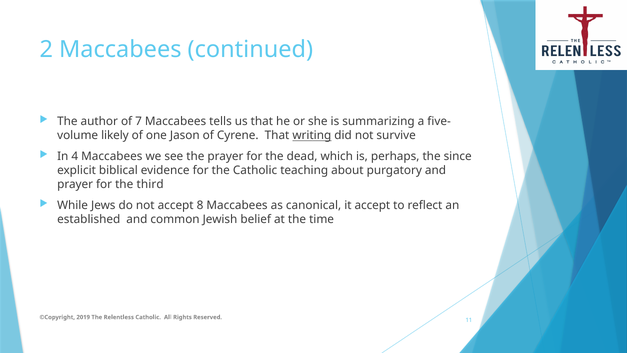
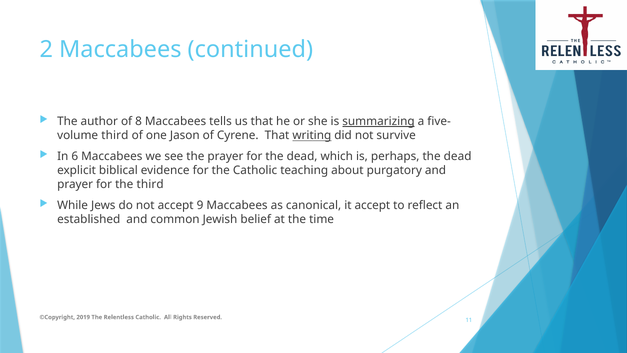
7: 7 -> 8 (139, 121)
summarizing underline: none -> present (379, 121)
likely: likely -> third (115, 135)
4: 4 -> 6 (75, 156)
perhaps the since: since -> dead (458, 156)
8: 8 -> 9 (200, 205)
